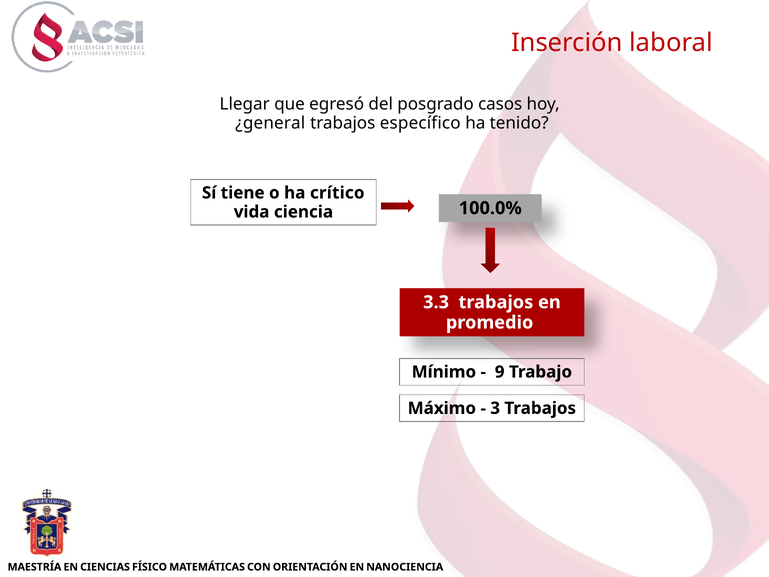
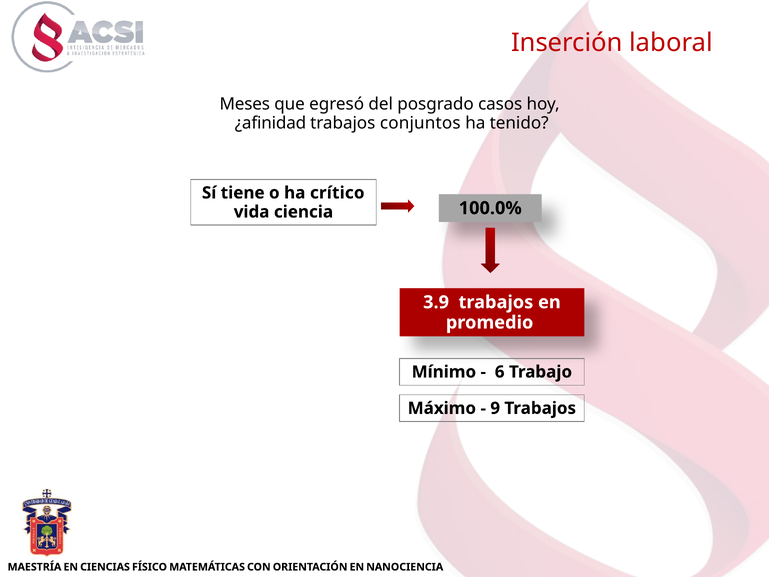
Llegar: Llegar -> Meses (245, 104)
¿general: ¿general -> ¿afinidad (270, 123)
específico: específico -> conjuntos (420, 123)
3.3: 3.3 -> 3.9 (436, 302)
9: 9 -> 6 (500, 372)
3: 3 -> 9 (495, 408)
